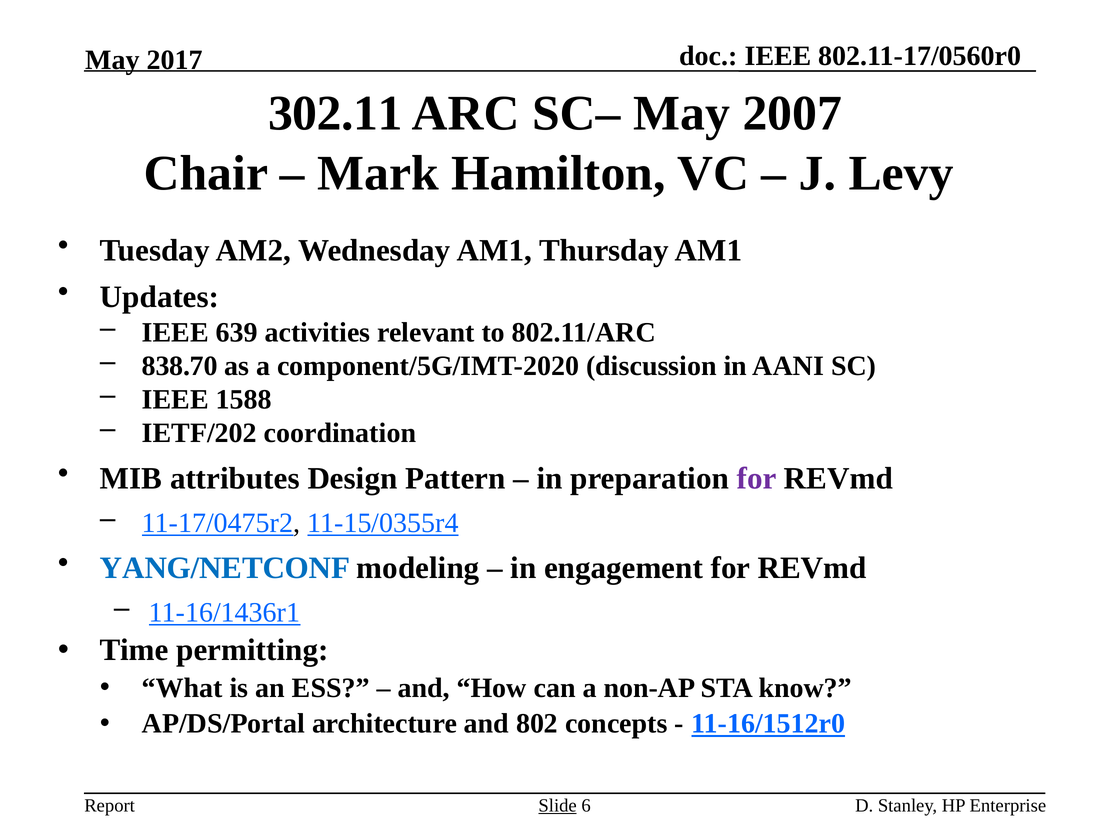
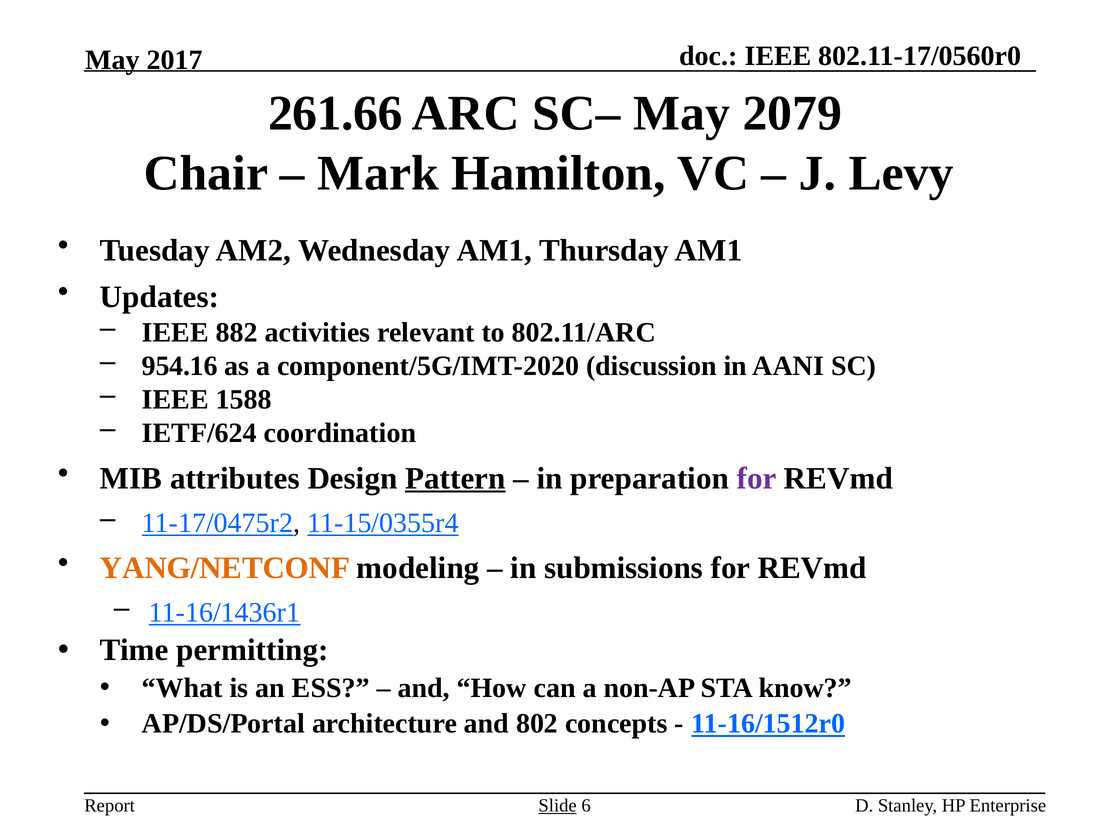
302.11: 302.11 -> 261.66 (335, 114)
2007: 2007 -> 2079 (792, 114)
639: 639 -> 882 (237, 332)
838.70: 838.70 -> 954.16 (180, 366)
IETF/202: IETF/202 -> IETF/624 (199, 433)
Pattern underline: none -> present (455, 478)
YANG/NETCONF colour: blue -> orange (225, 568)
engagement: engagement -> submissions (624, 568)
